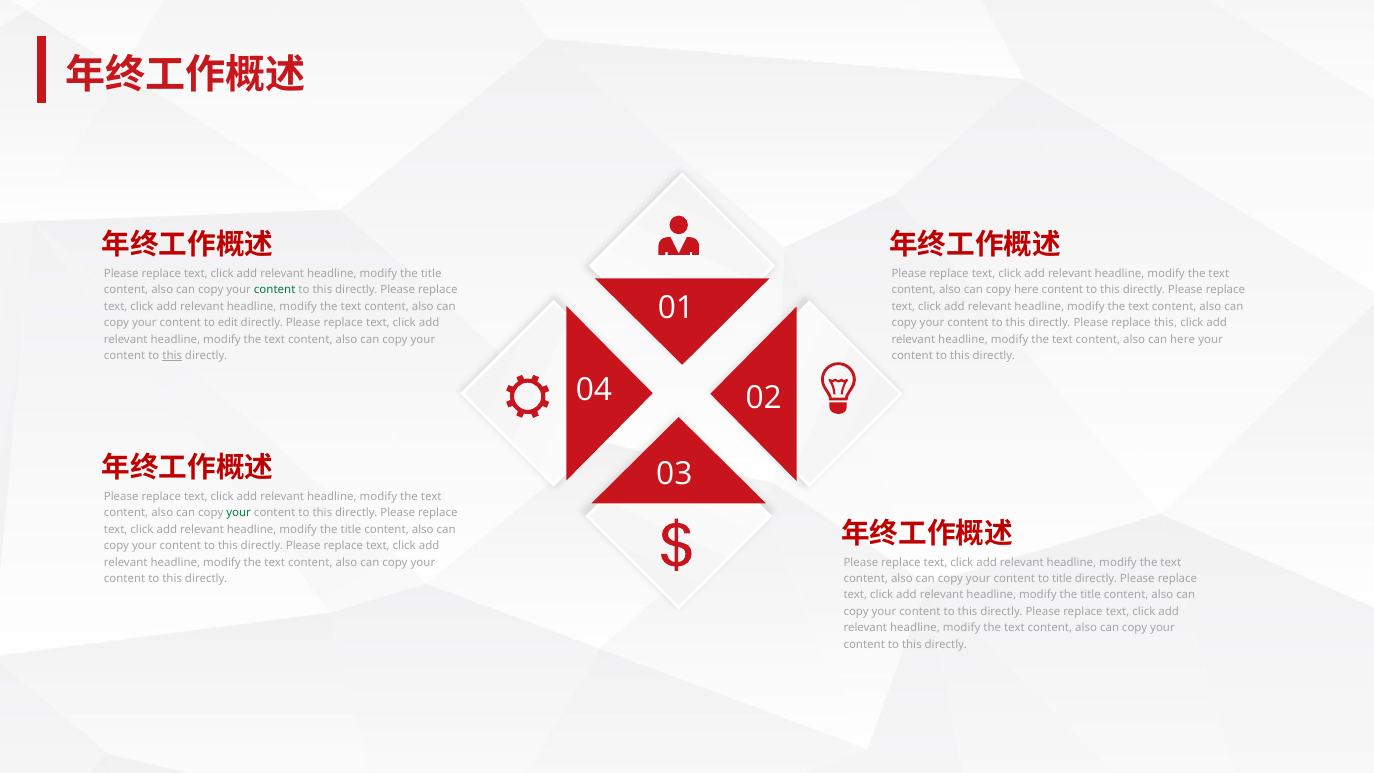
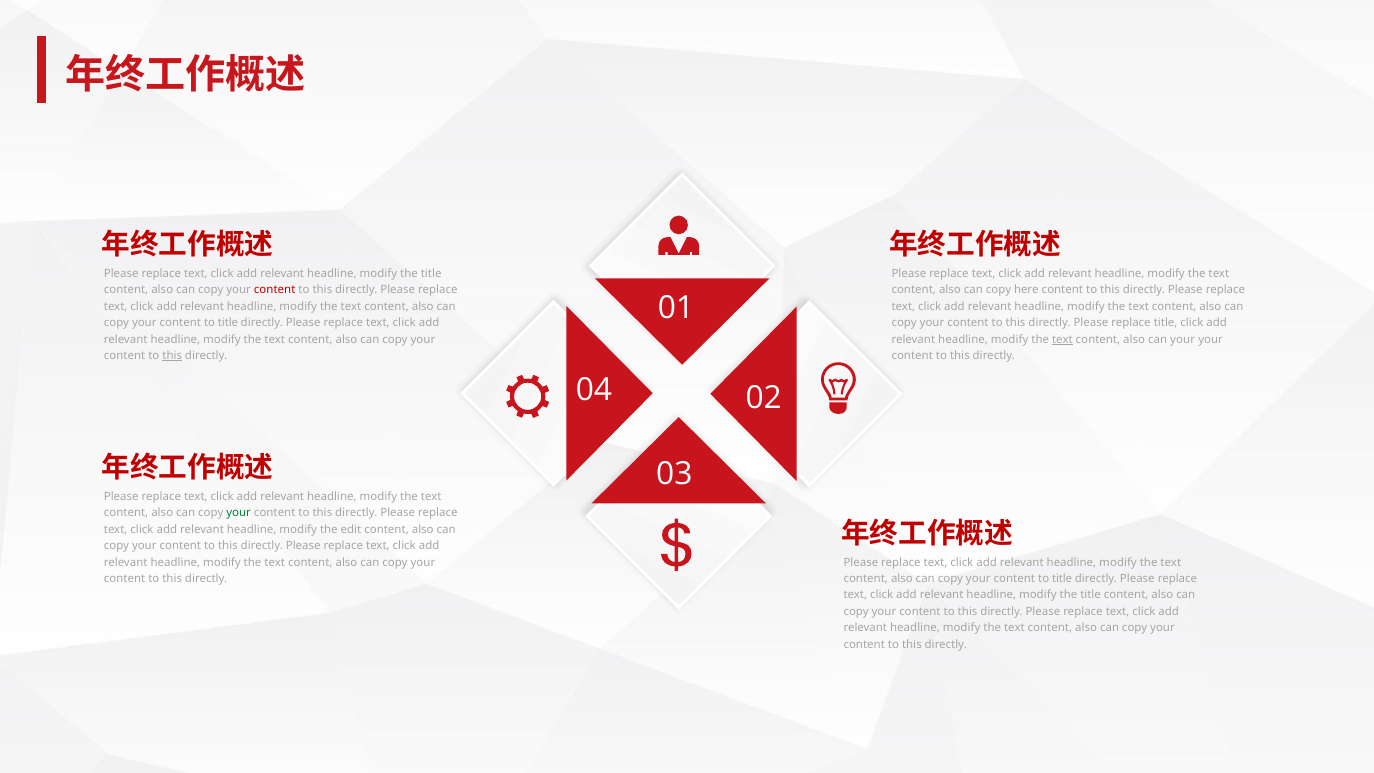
content colour: green -> red (275, 290)
edit: edit -> title (228, 323)
replace this: this -> title (1166, 323)
text underline: none -> present (1062, 339)
can here: here -> your (1183, 339)
title: title -> edit (351, 530)
